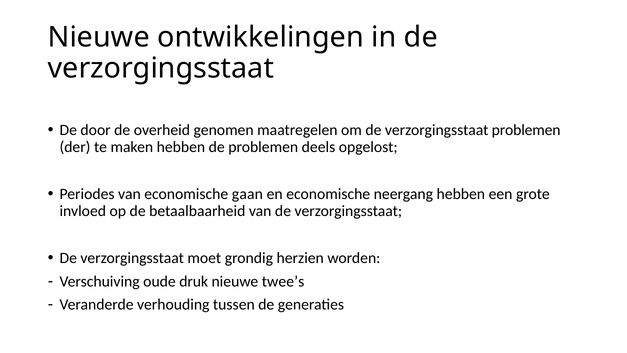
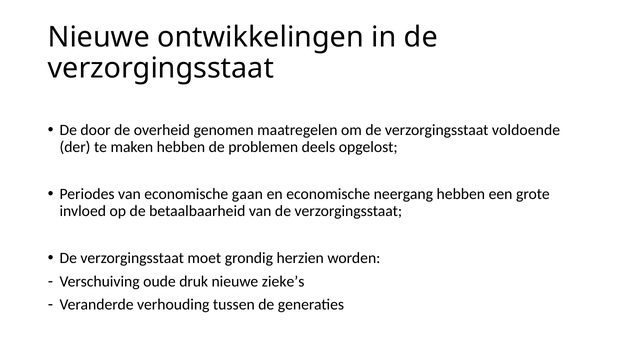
verzorgingsstaat problemen: problemen -> voldoende (526, 130)
twee’s: twee’s -> zieke’s (283, 281)
